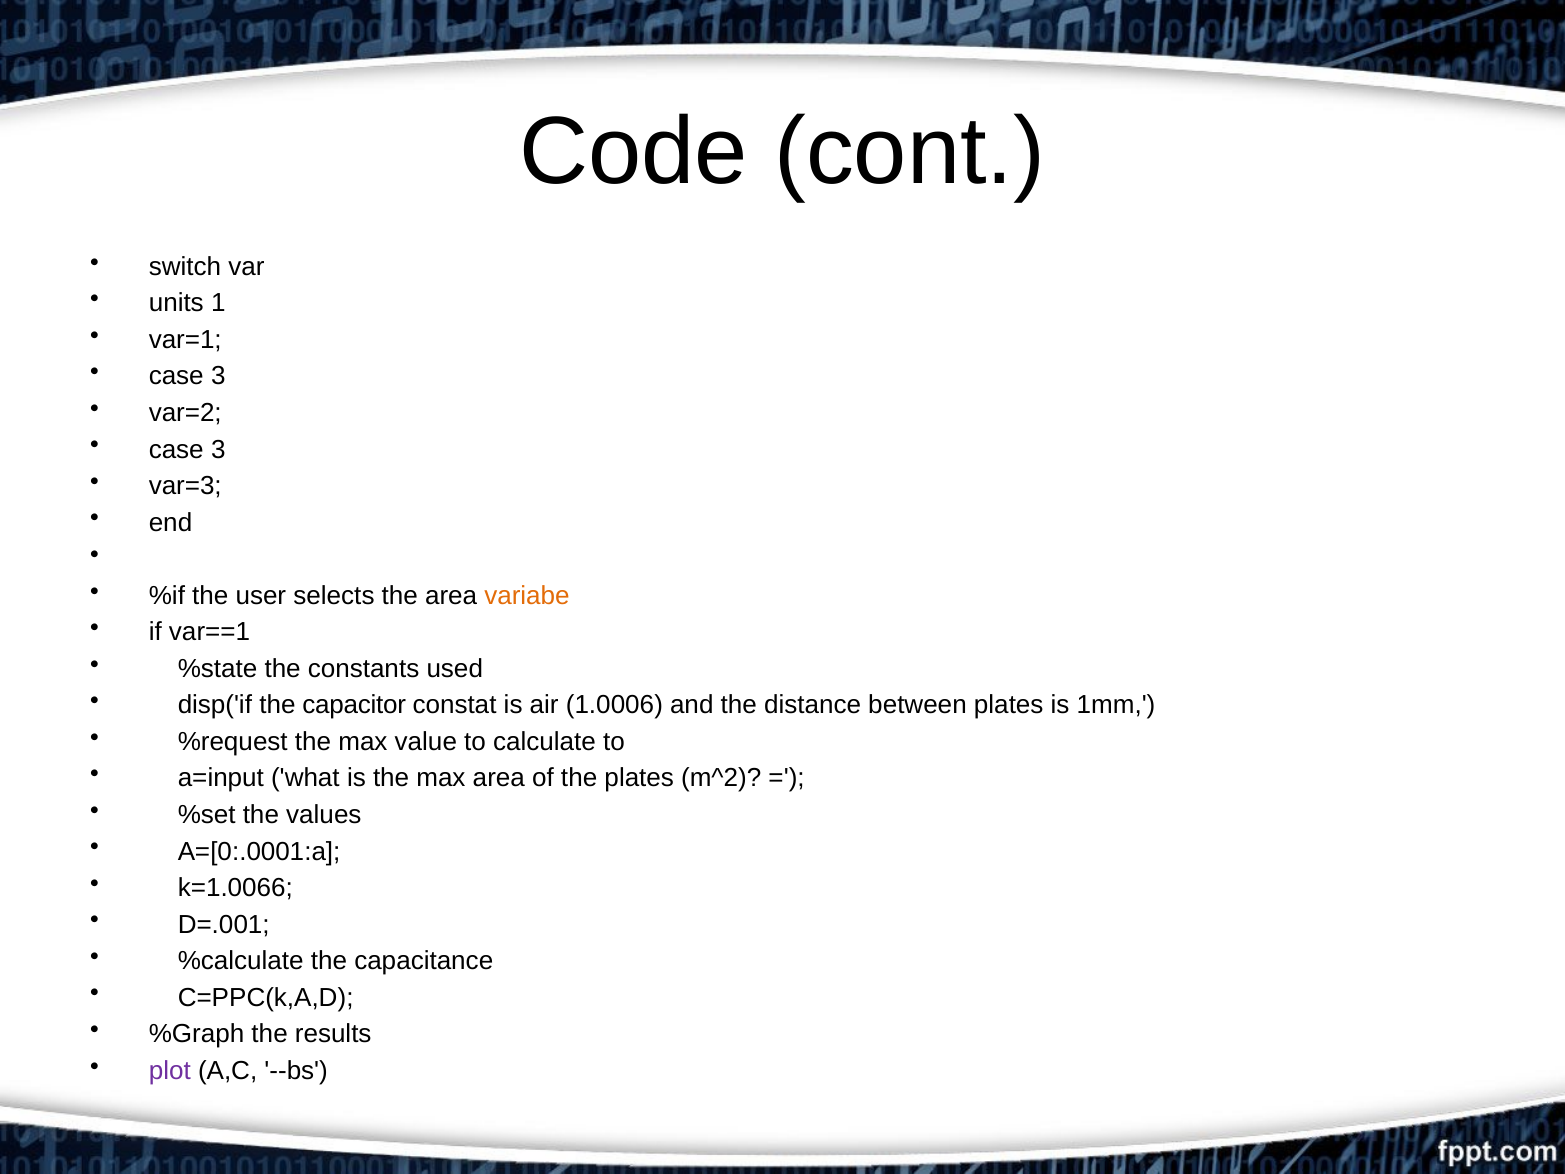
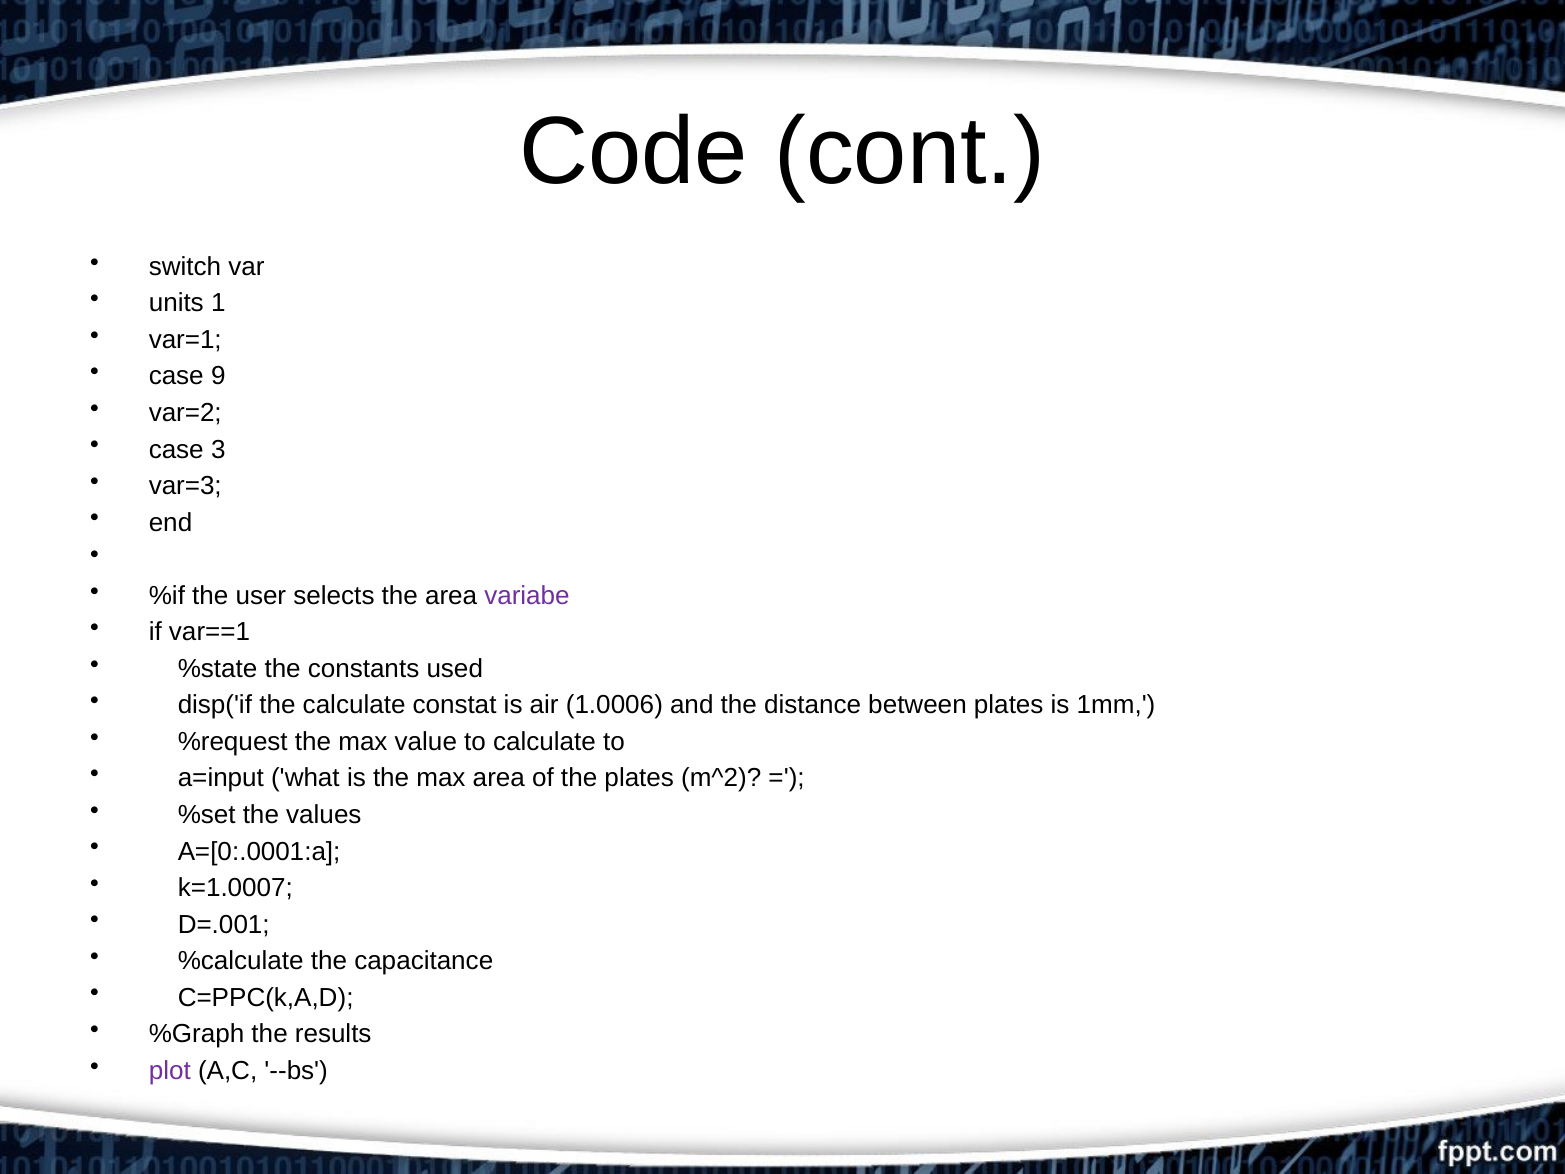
3: 3 -> 9 (218, 376)
variabe colour: orange -> purple (527, 595)
the capacitor: capacitor -> calculate (354, 705)
k=1.0066: k=1.0066 -> k=1.0007 (235, 888)
